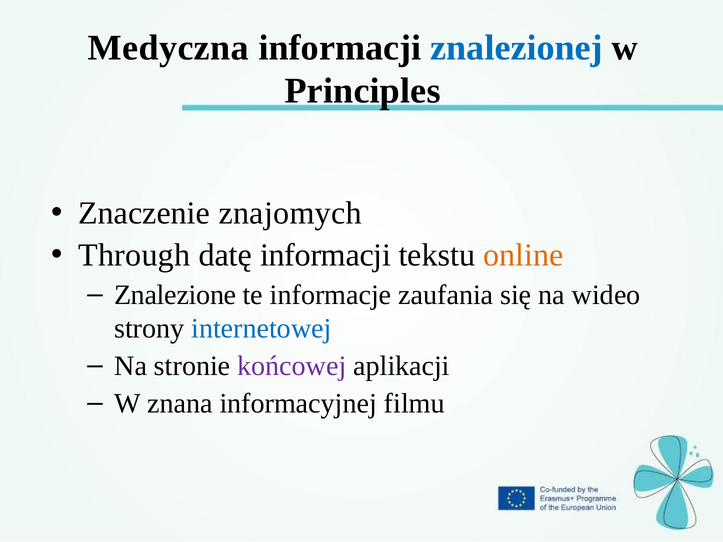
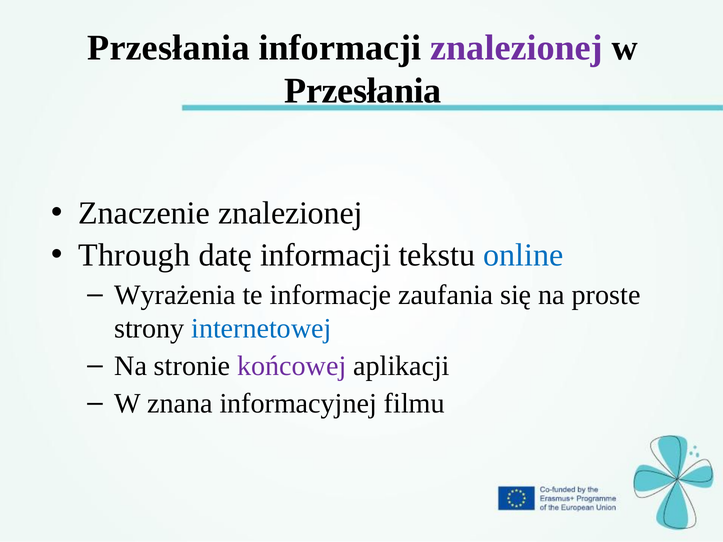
Medyczna: Medyczna -> Przesłania (168, 48)
znalezionej colour: blue -> purple (517, 48)
Principles: Principles -> Przesłania (363, 91)
Znaczenie znajomych: znajomych -> znalezionej (290, 213)
online colour: orange -> blue (523, 255)
Znalezione: Znalezione -> Wyrażenia (175, 295)
wideo: wideo -> proste (606, 295)
